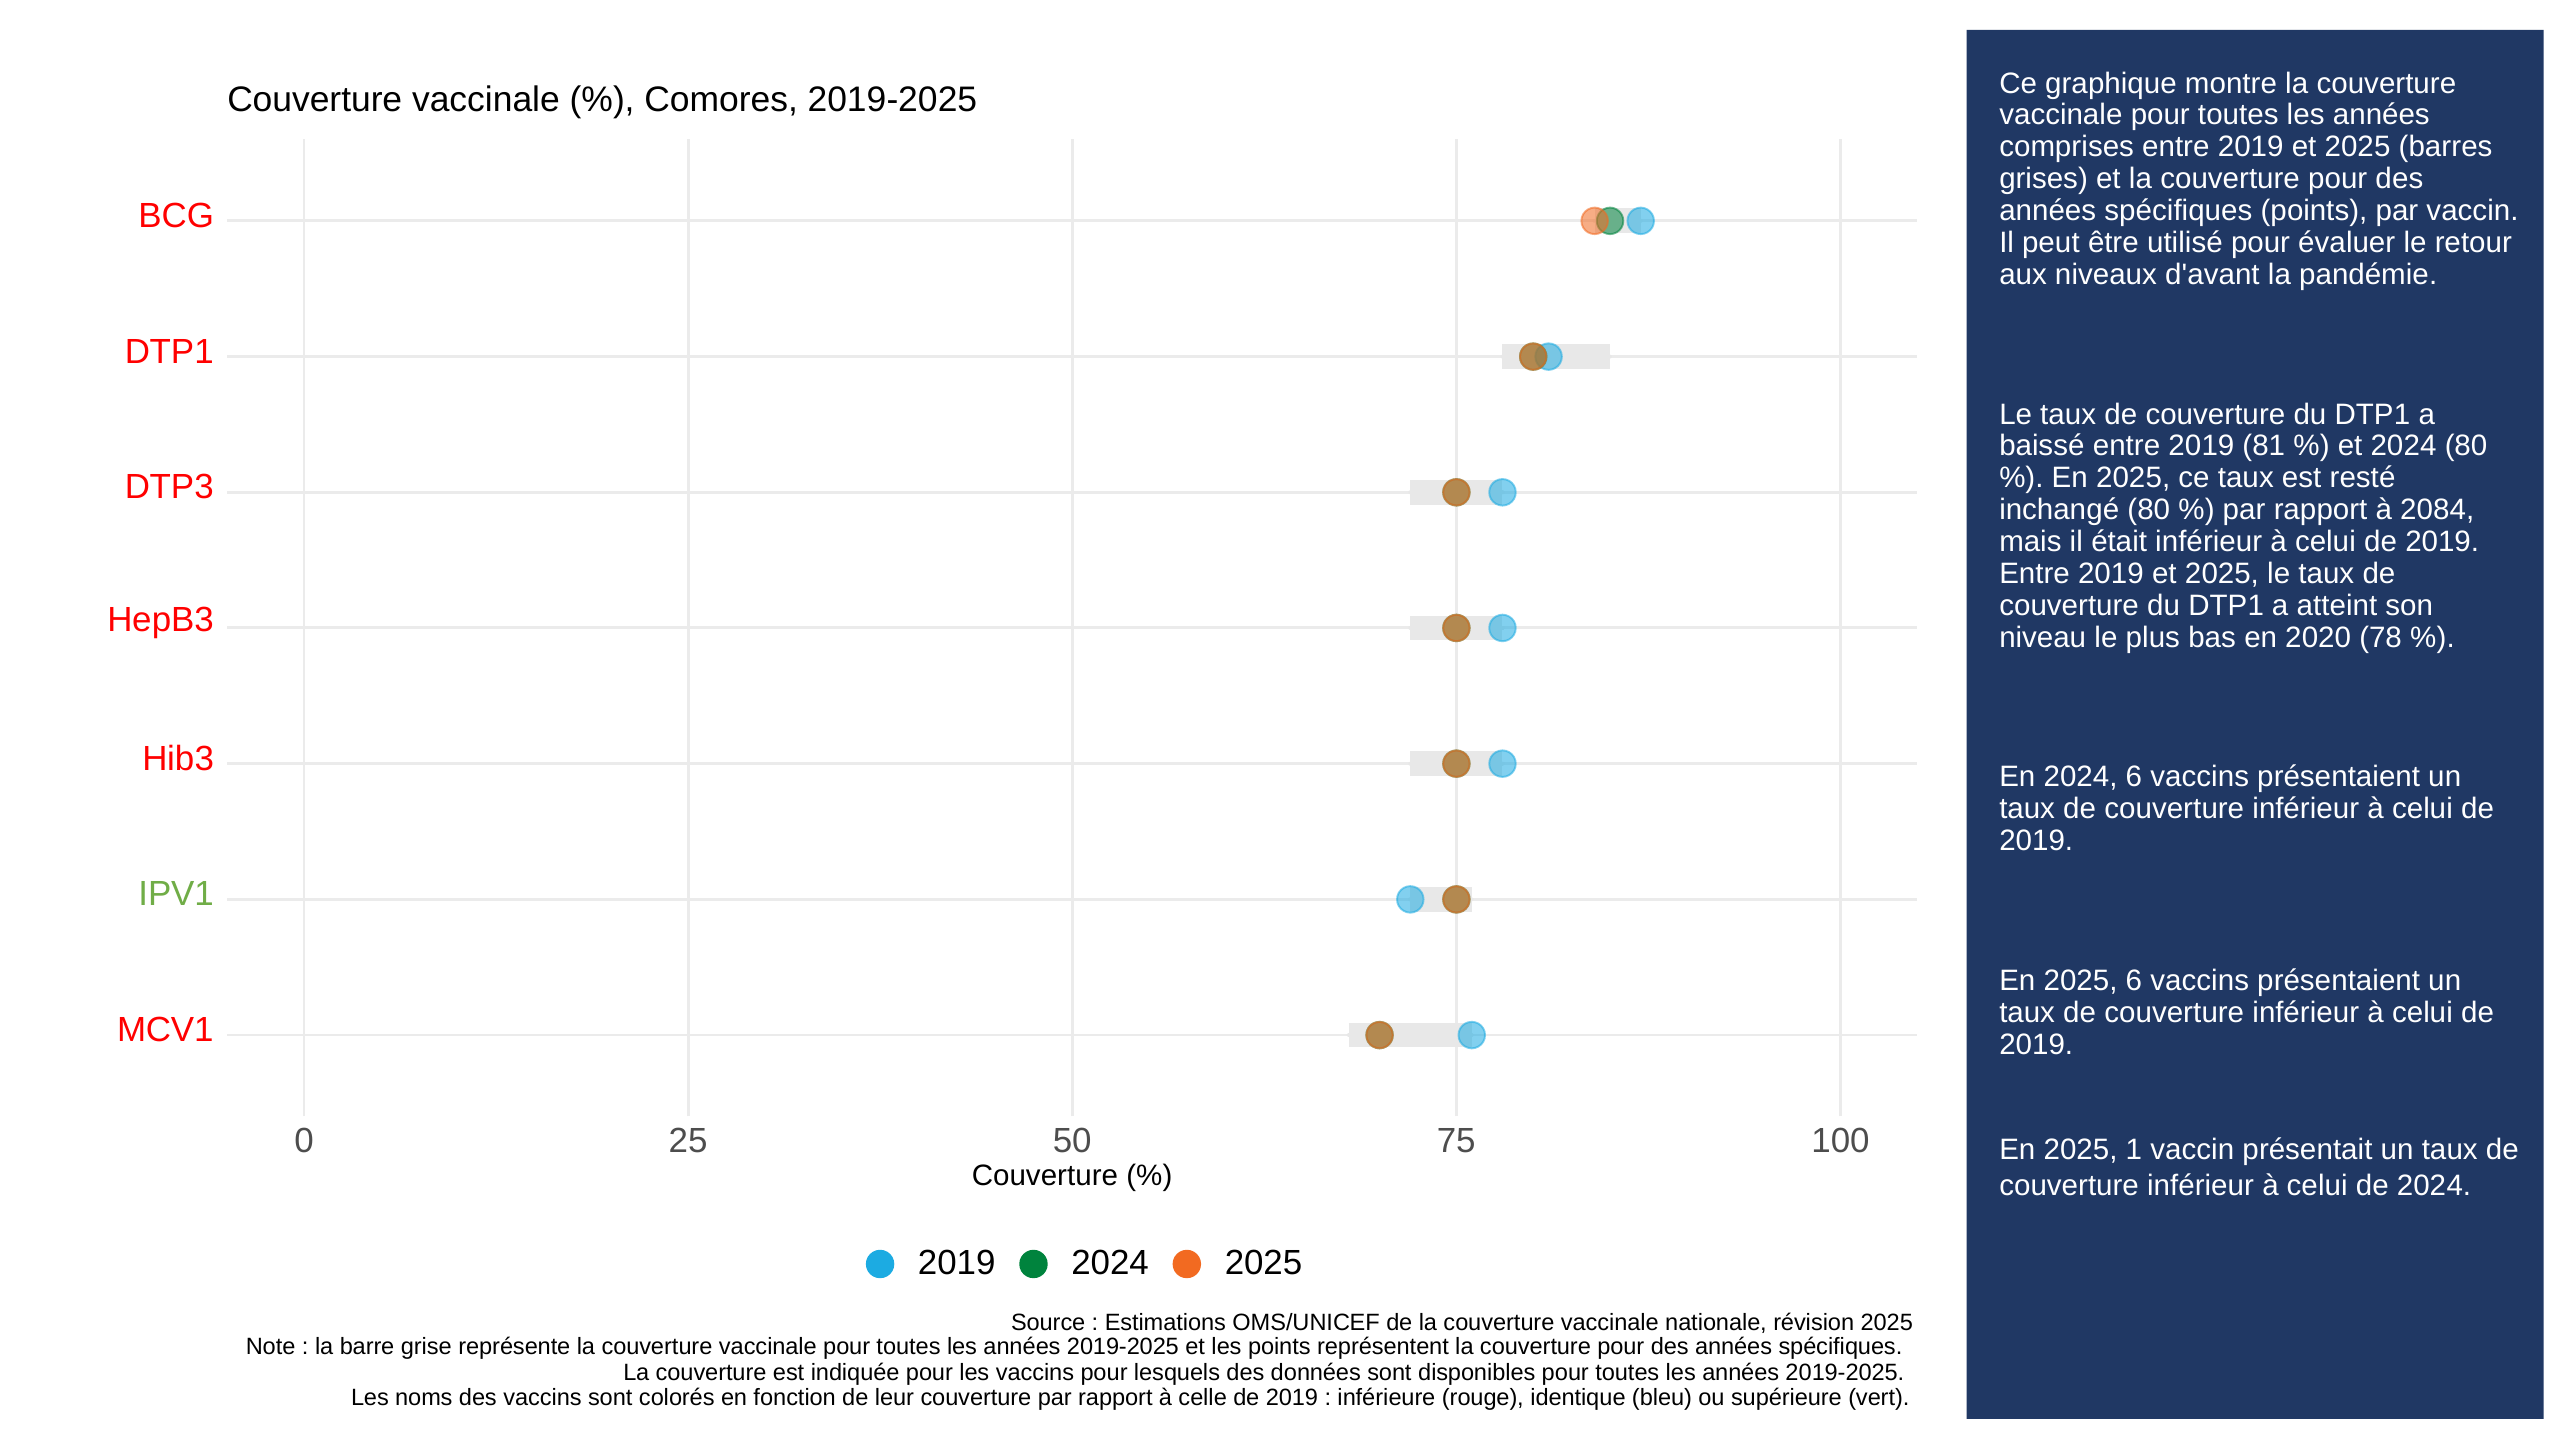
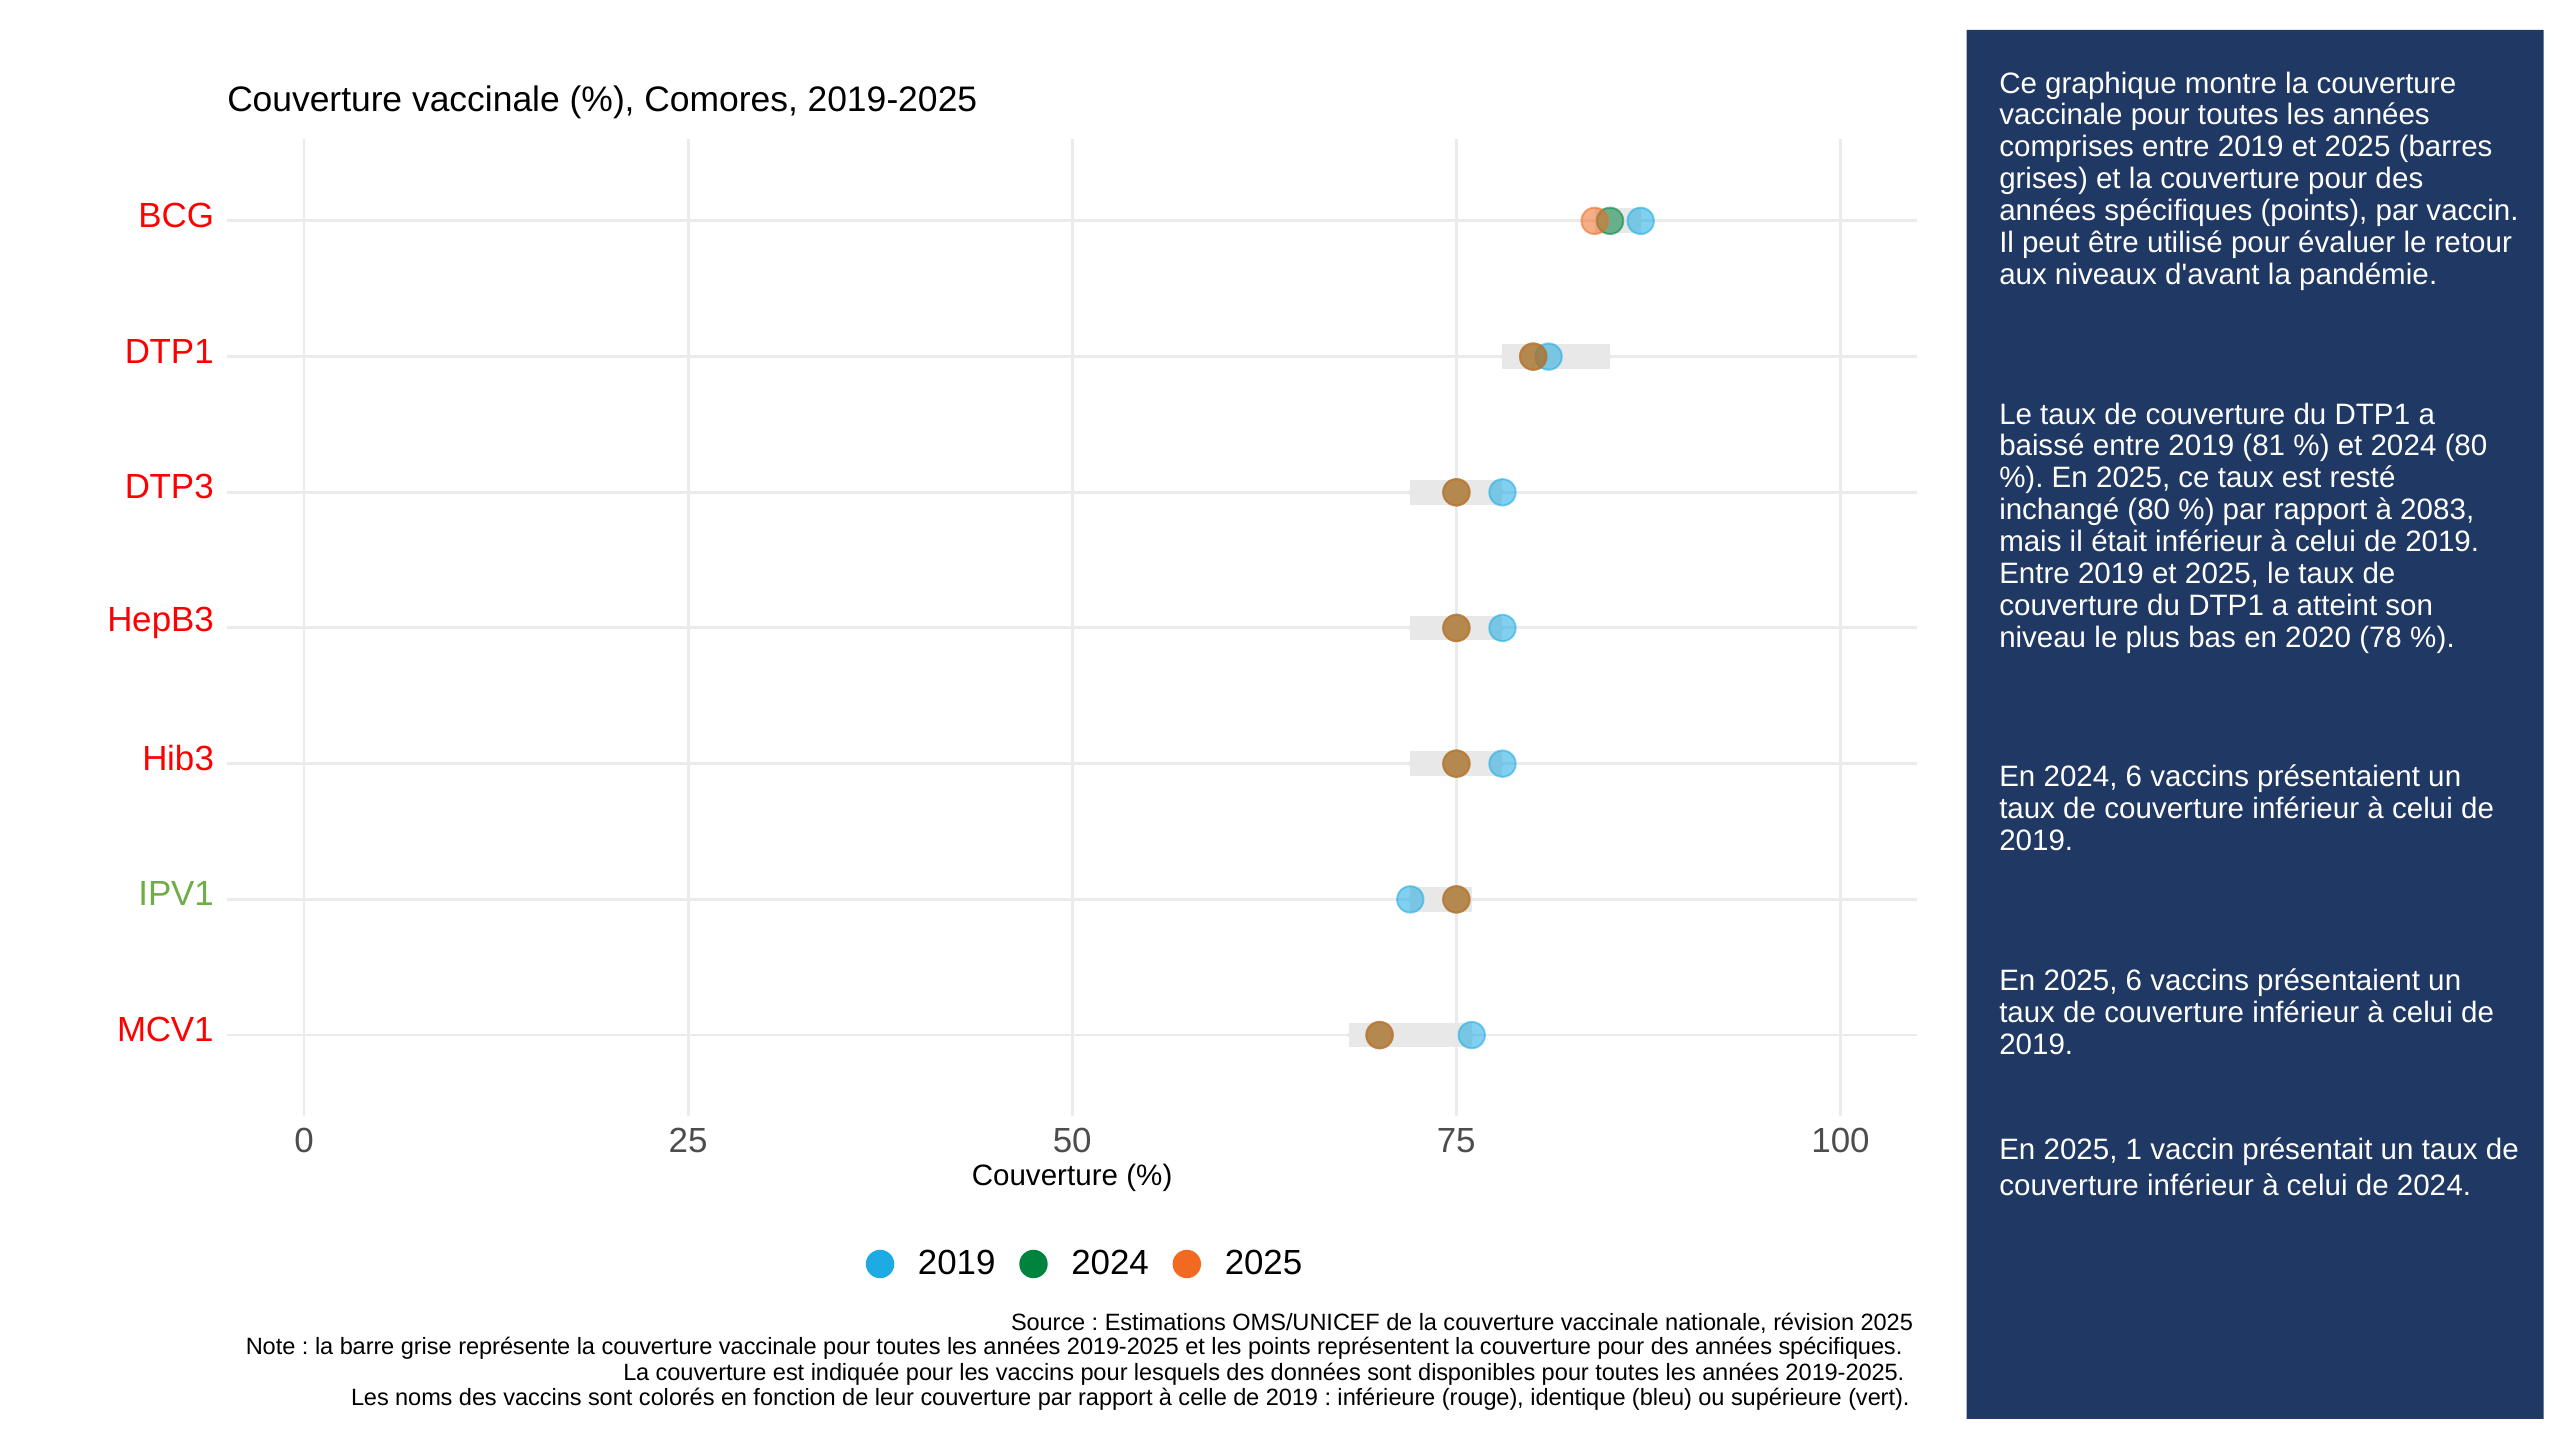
2084: 2084 -> 2083 (2437, 510)
